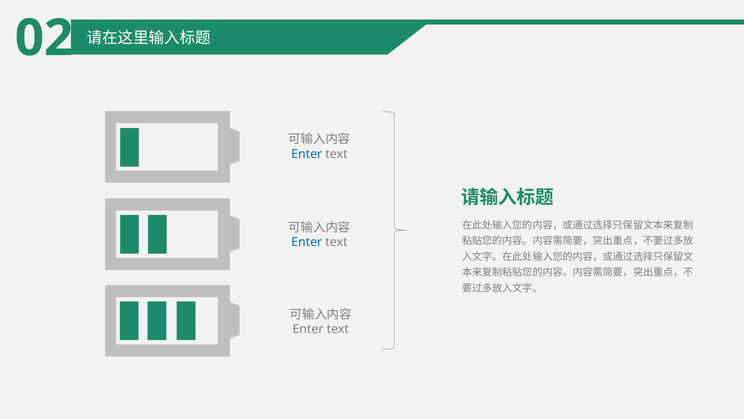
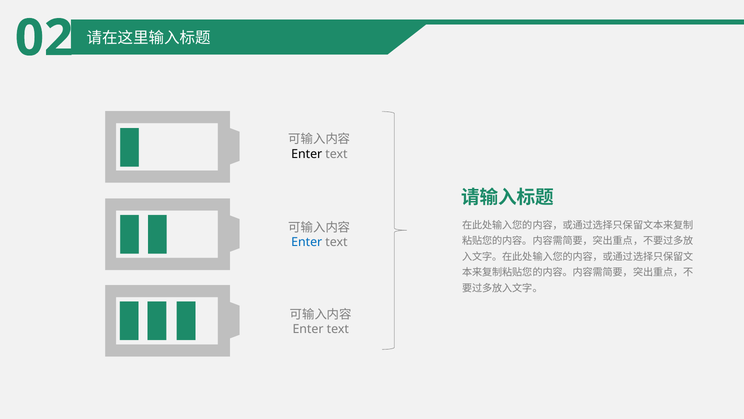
Enter colour: blue -> black (307, 154)
